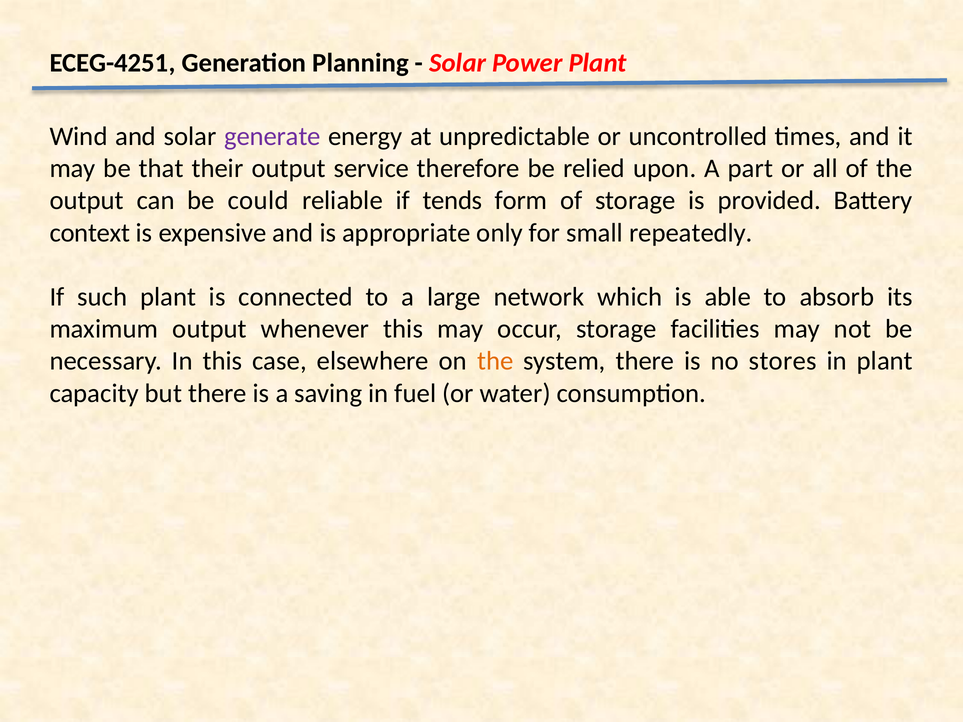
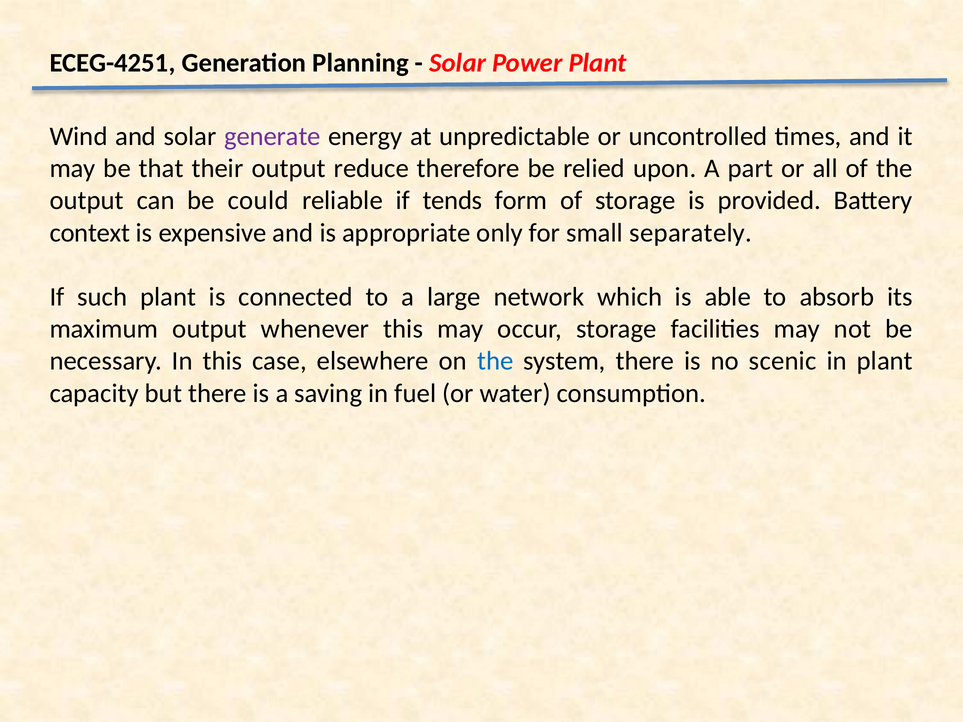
service: service -> reduce (371, 169)
repeatedly: repeatedly -> separately (691, 233)
the colour: orange -> blue (495, 361)
stores: stores -> scenic (783, 361)
